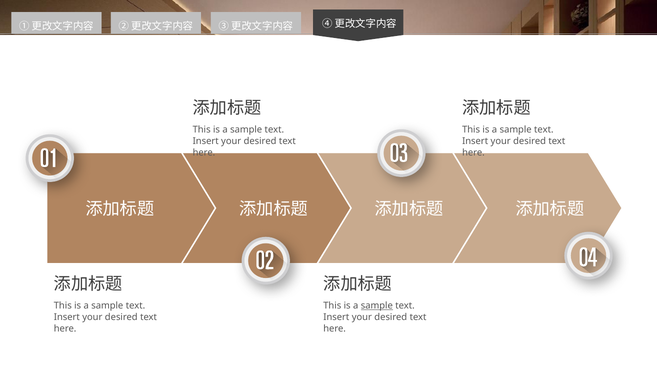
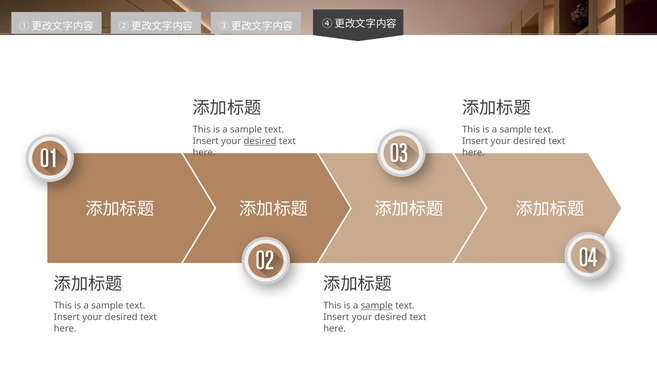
desired underline: none -> present (260, 141)
